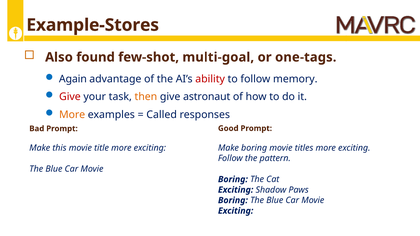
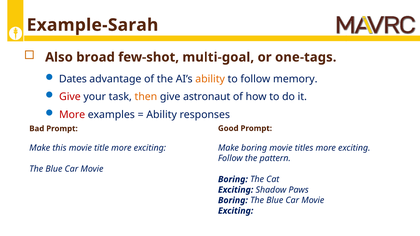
Example-Stores: Example-Stores -> Example-Sarah (93, 25)
found: found -> broad (96, 57)
Again: Again -> Dates (73, 79)
ability colour: red -> orange (210, 79)
More colour: orange -> red (72, 115)
Called: Called -> Ability (162, 115)
